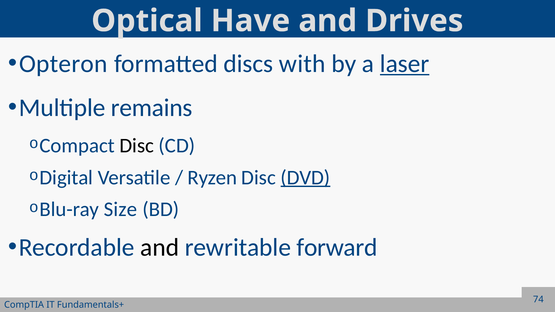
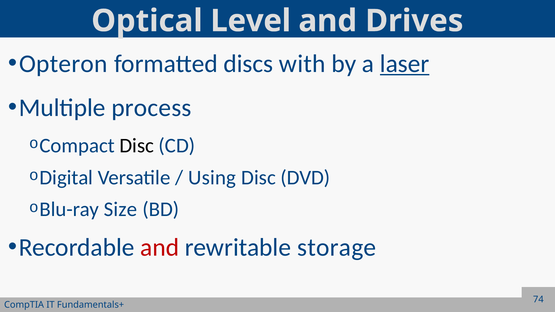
Have: Have -> Level (251, 21)
remains: remains -> process (151, 108)
Ryzen: Ryzen -> Using (212, 178)
DVD underline: present -> none (305, 178)
and colour: black -> red (160, 248)
forward: forward -> storage (337, 248)
